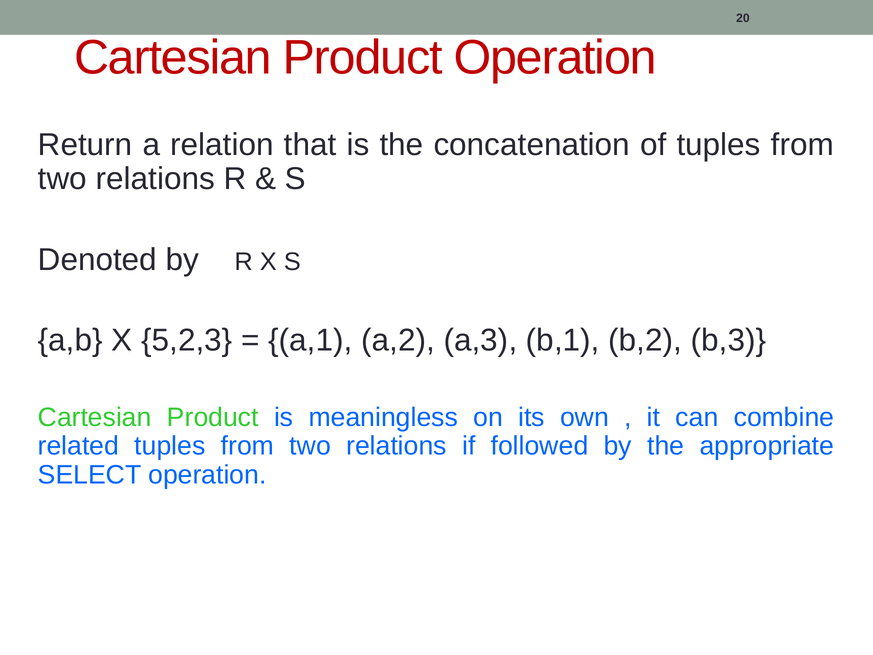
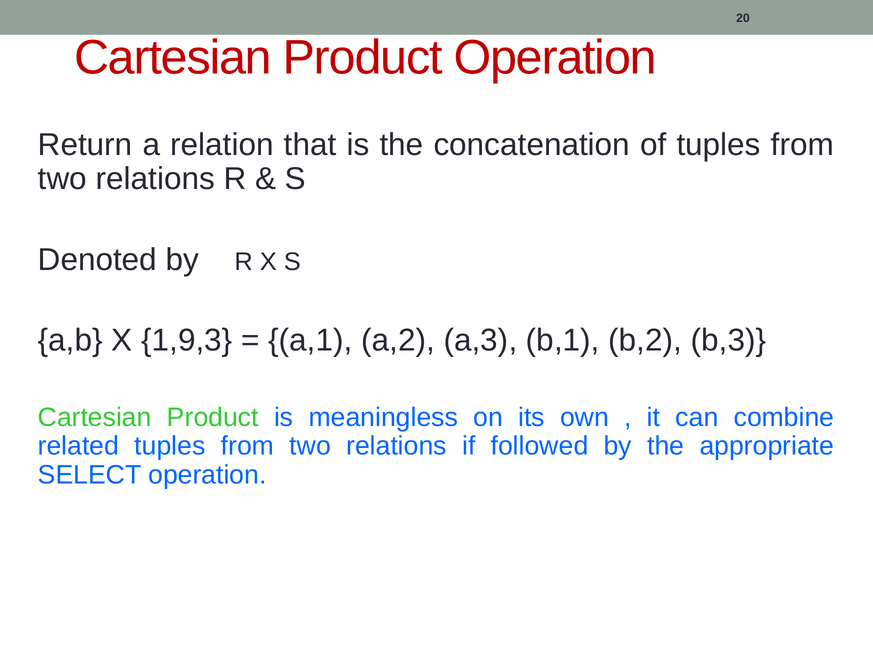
5,2,3: 5,2,3 -> 1,9,3 (187, 340)
